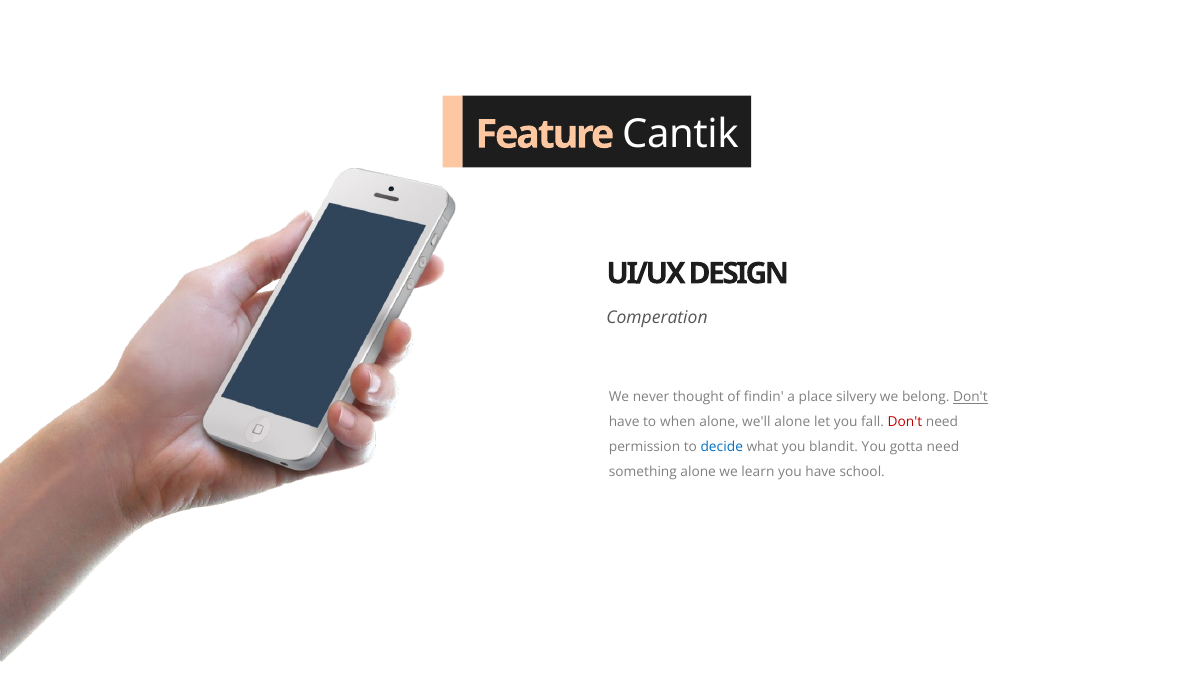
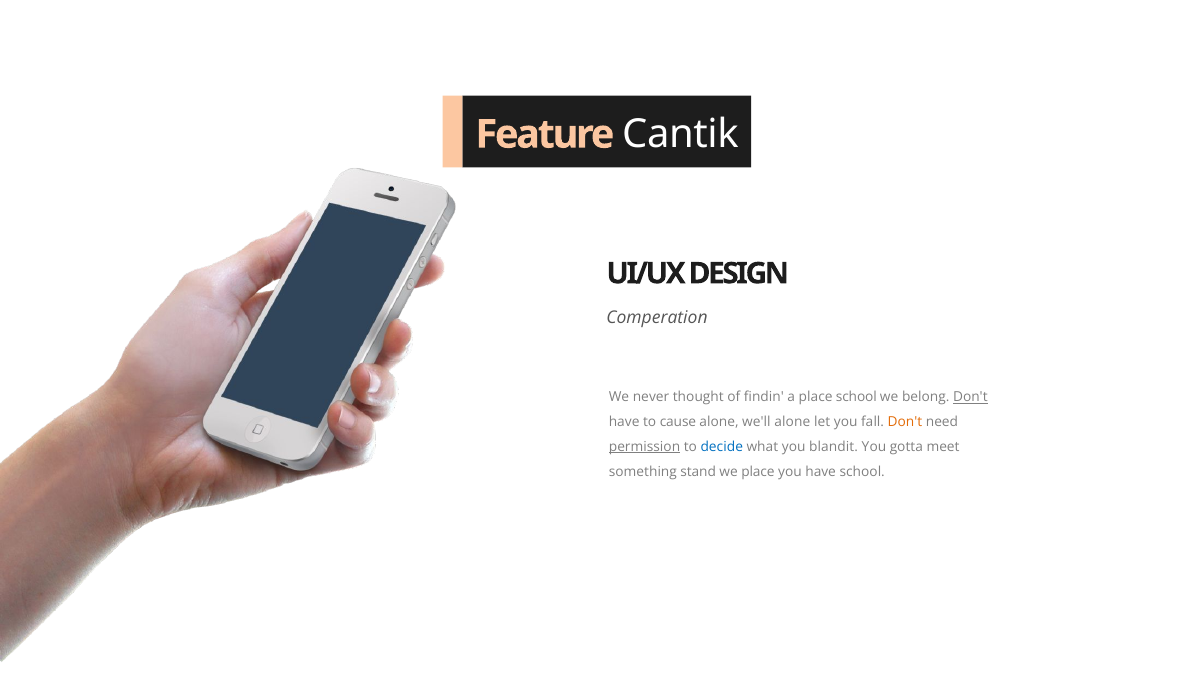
place silvery: silvery -> school (856, 397)
when: when -> cause (678, 422)
Don't colour: red -> orange (905, 422)
permission underline: none -> present (645, 447)
gotta need: need -> meet (943, 447)
something alone: alone -> stand (698, 471)
we learn: learn -> place (758, 471)
